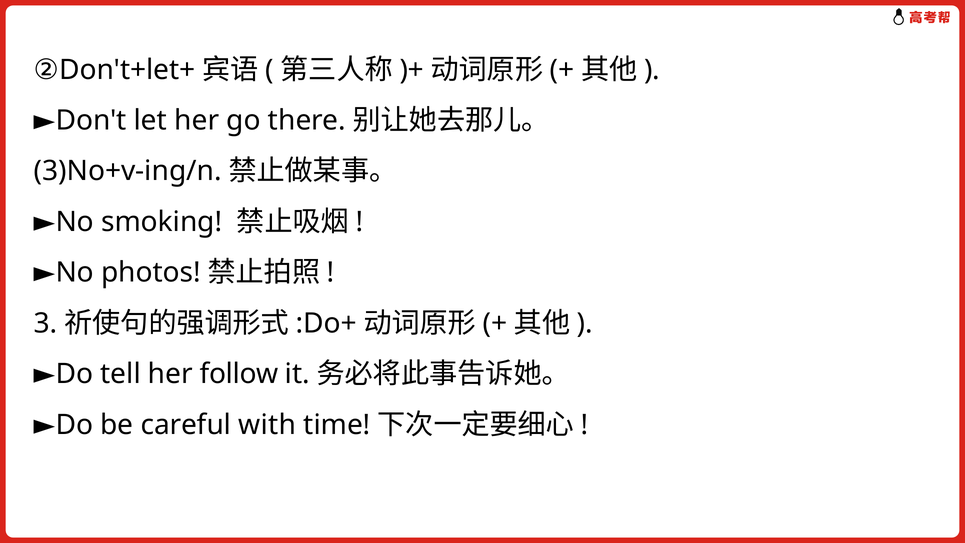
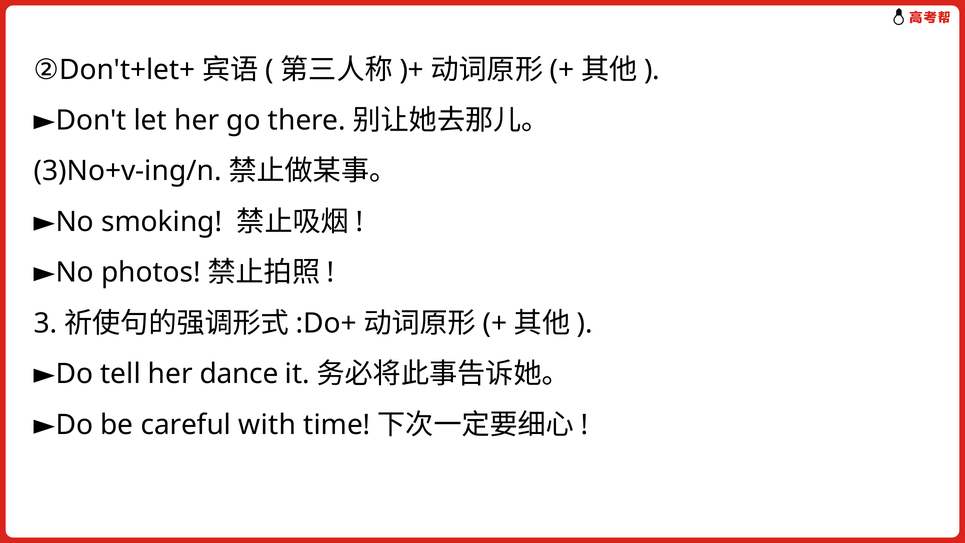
follow: follow -> dance (239, 374)
